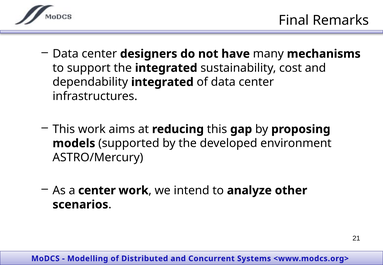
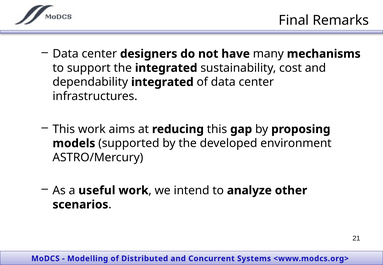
a center: center -> useful (97, 191)
